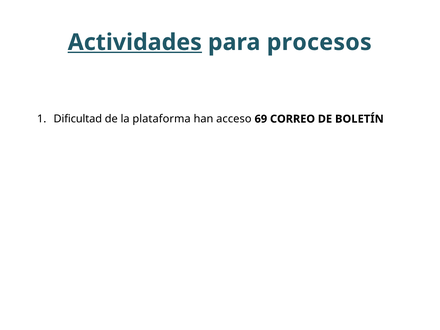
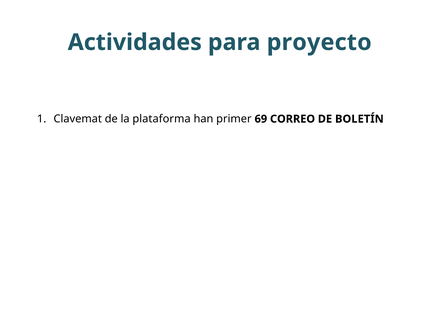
Actividades underline: present -> none (135, 42)
procesos: procesos -> proyecto (319, 42)
Dificultad: Dificultad -> Clavemat (78, 119)
acceso: acceso -> primer (234, 119)
